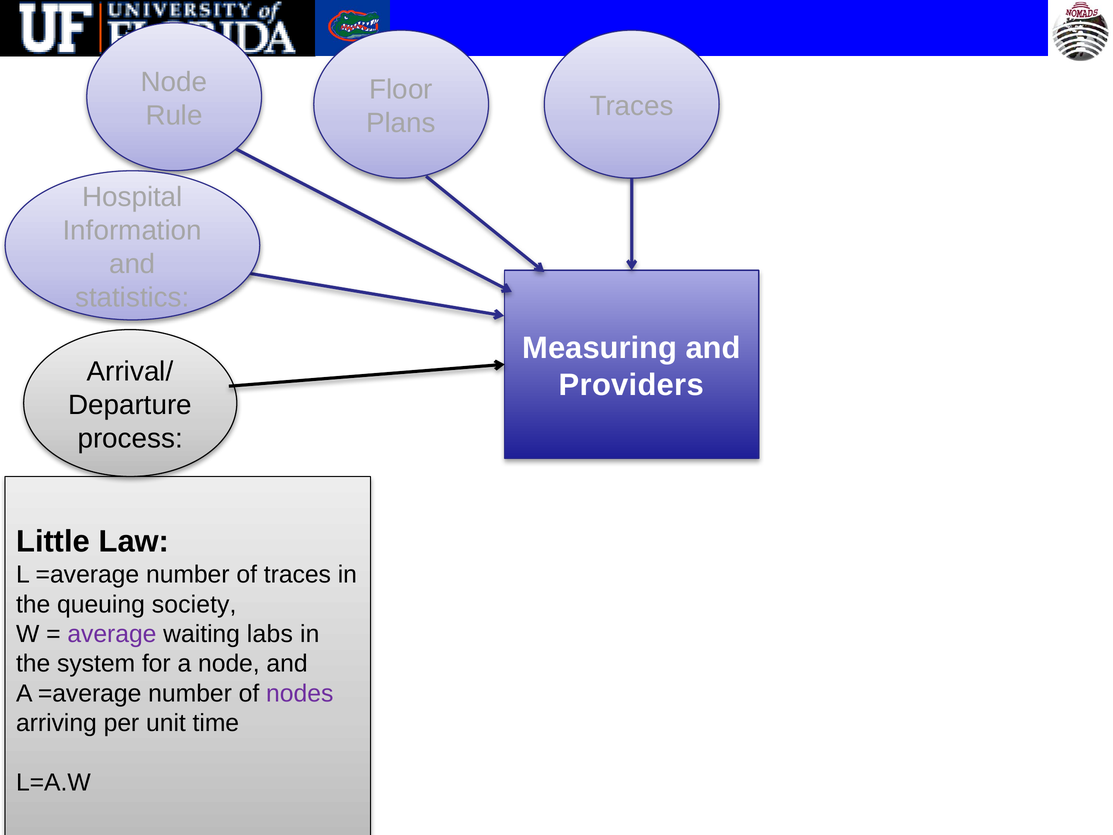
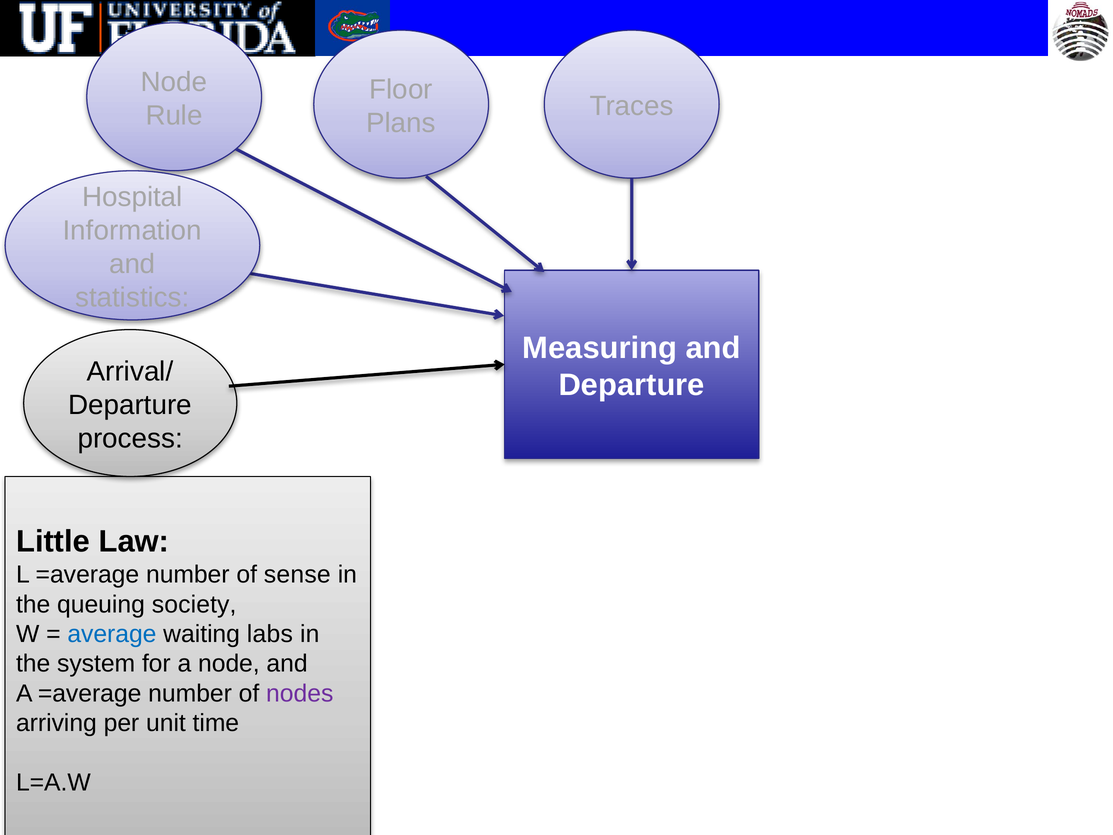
Providers: Providers -> Departure (632, 385)
of traces: traces -> sense (297, 575)
average colour: purple -> blue (112, 634)
